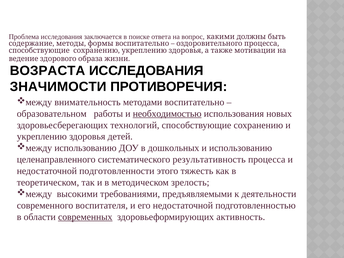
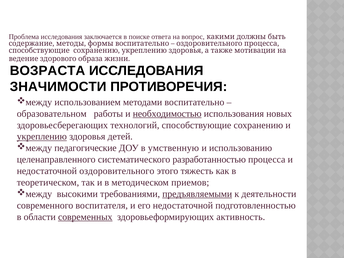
внимательность: внимательность -> использованием (88, 102)
укреплению underline: none -> present (42, 137)
использованию: использованию -> педагогические (86, 148)
дошкольных: дошкольных -> умственную (173, 148)
результативность: результативность -> разработанностью (209, 160)
недостаточной подготовленности: подготовленности -> оздоровительного (117, 171)
зрелость: зрелость -> приемов (190, 182)
предъявляемыми underline: none -> present (197, 194)
